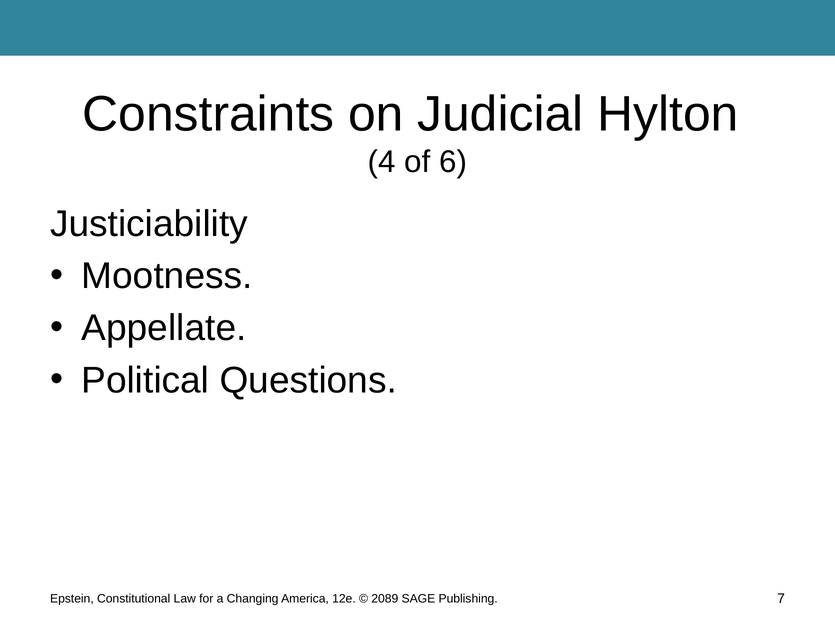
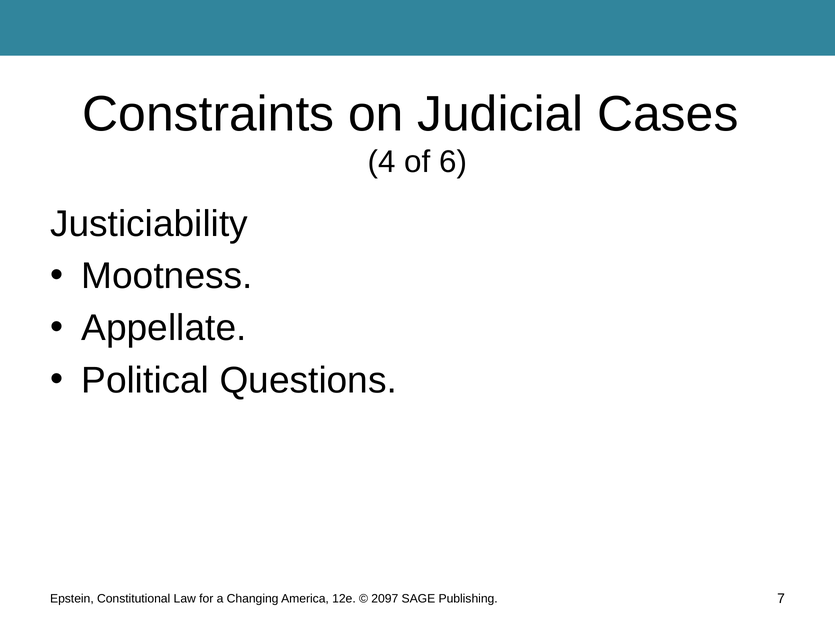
Hylton: Hylton -> Cases (668, 114)
2089: 2089 -> 2097 (385, 598)
